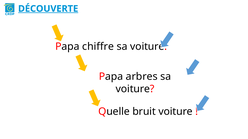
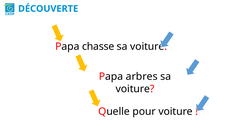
DÉCOUVERTE underline: present -> none (48, 9)
chiffre: chiffre -> chasse (98, 47)
bruit: bruit -> pour (144, 112)
